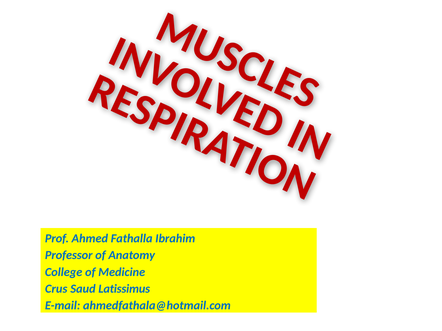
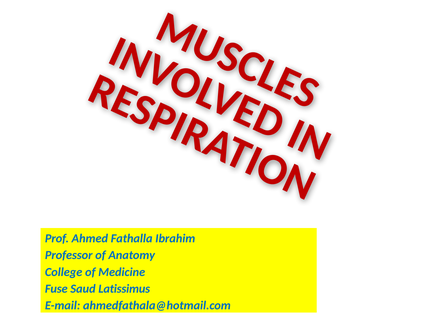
Crus: Crus -> Fuse (56, 289)
